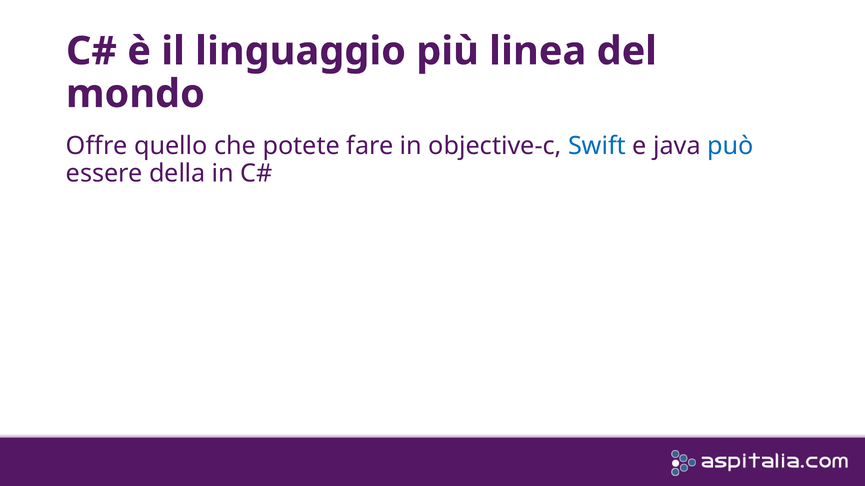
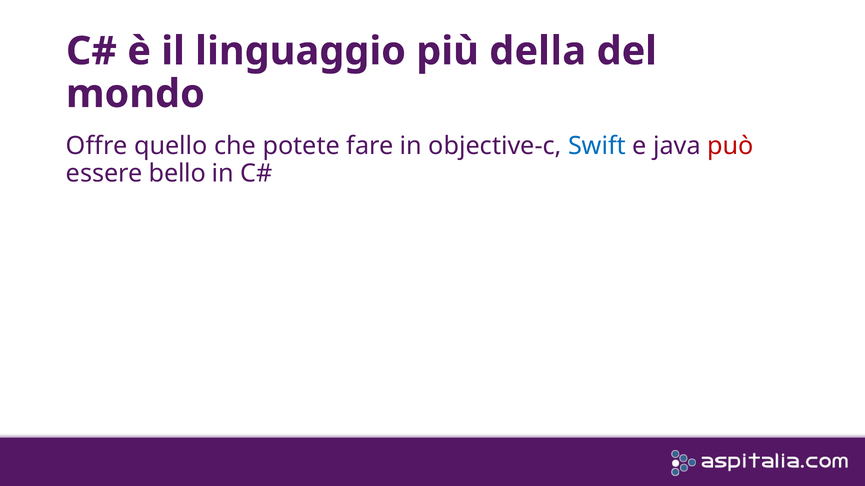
linea: linea -> della (538, 51)
può colour: blue -> red (730, 146)
della: della -> bello (177, 173)
